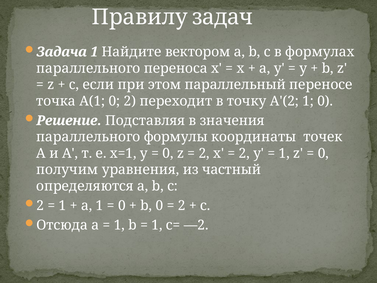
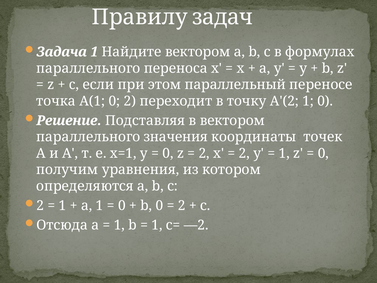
в значения: значения -> вектором (232, 120)
формулы: формулы -> значения (176, 137)
частный: частный -> котором (231, 170)
